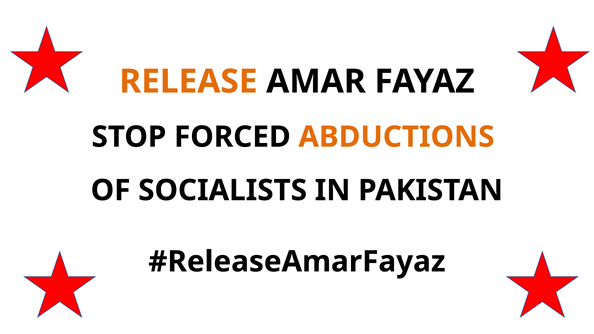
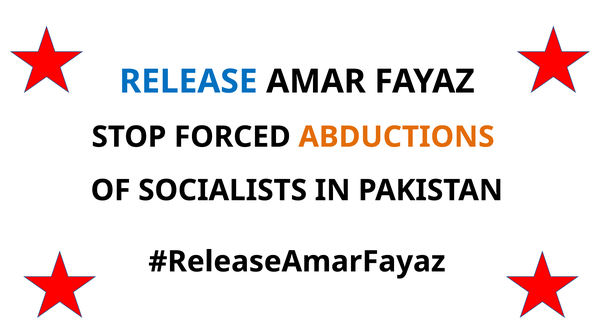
RELEASE colour: orange -> blue (188, 82)
